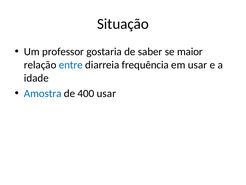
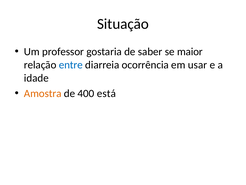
frequência: frequência -> ocorrência (145, 65)
Amostra colour: blue -> orange (43, 93)
400 usar: usar -> está (106, 93)
